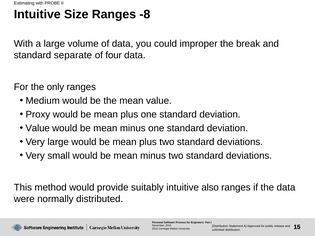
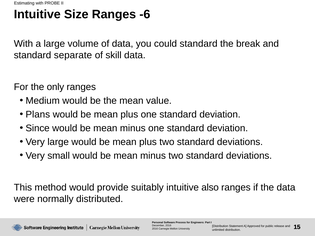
-8: -8 -> -6 (145, 14)
could improper: improper -> standard (199, 44)
four: four -> skill (114, 55)
Proxy: Proxy -> Plans (38, 115)
Value: Value -> Since (38, 128)
